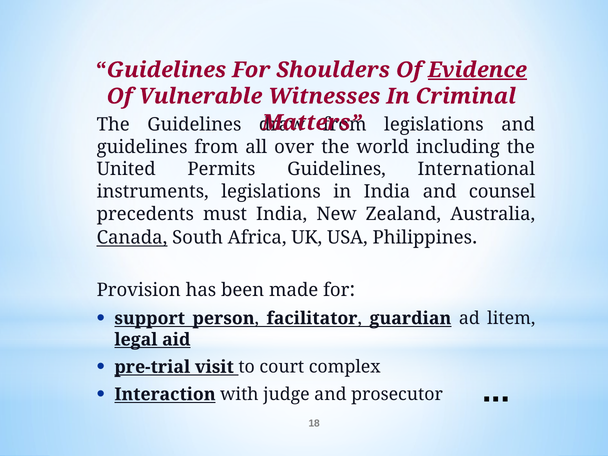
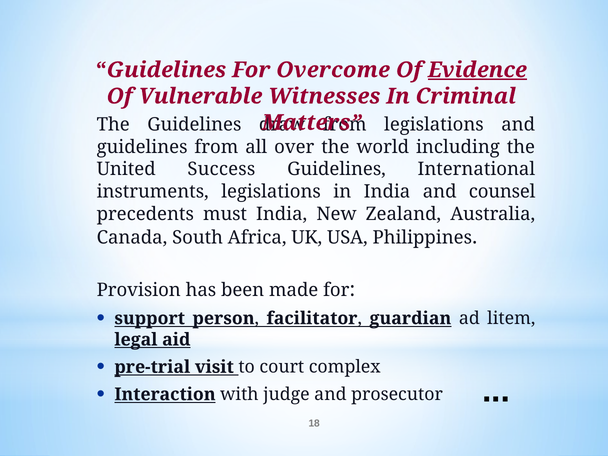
Shoulders: Shoulders -> Overcome (333, 70)
Permits: Permits -> Success (221, 169)
Canada underline: present -> none (132, 238)
